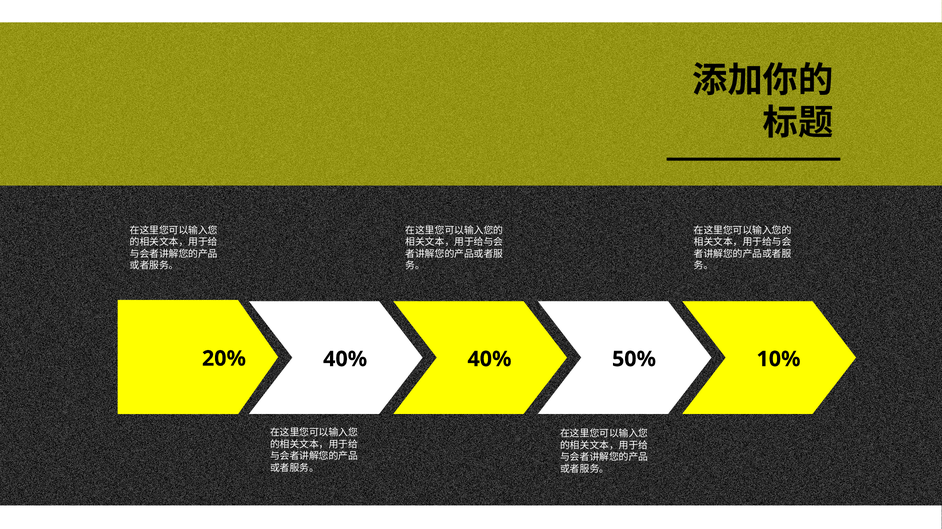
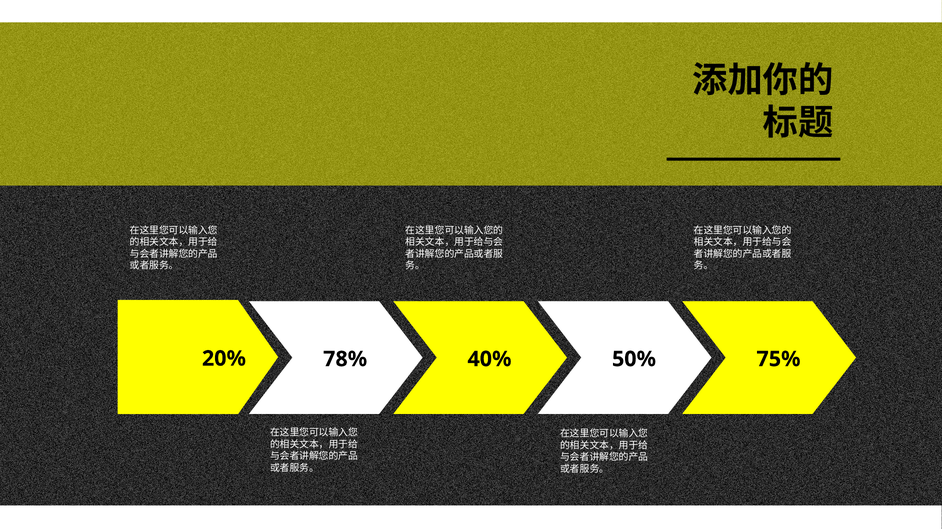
20% 40%: 40% -> 78% (345, 359)
10%: 10% -> 75% (778, 359)
